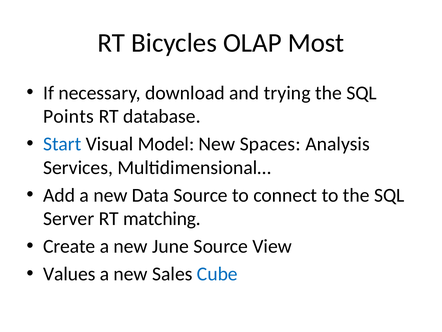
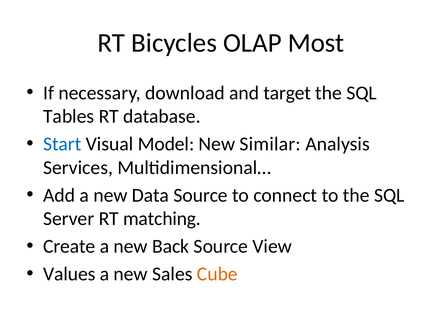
trying: trying -> target (287, 93)
Points: Points -> Tables (69, 116)
Spaces: Spaces -> Similar (270, 144)
June: June -> Back (171, 246)
Cube colour: blue -> orange (217, 274)
